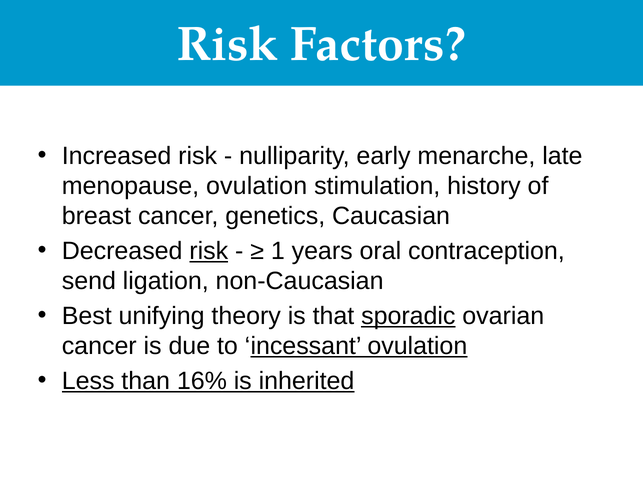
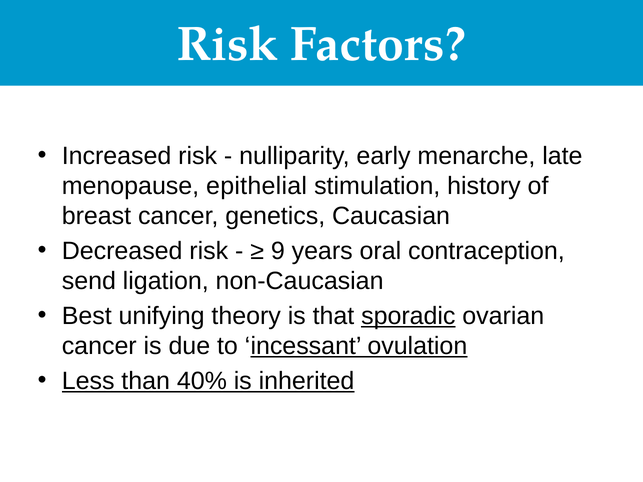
menopause ovulation: ovulation -> epithelial (257, 186)
risk underline: present -> none (209, 251)
1: 1 -> 9 (278, 251)
16%: 16% -> 40% (202, 381)
